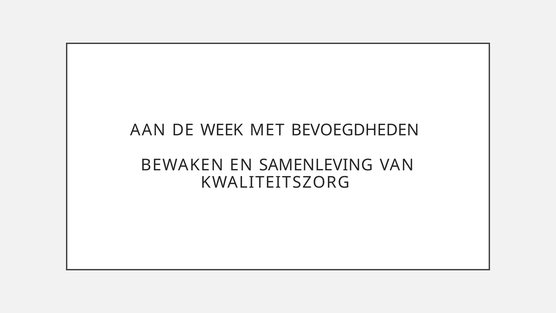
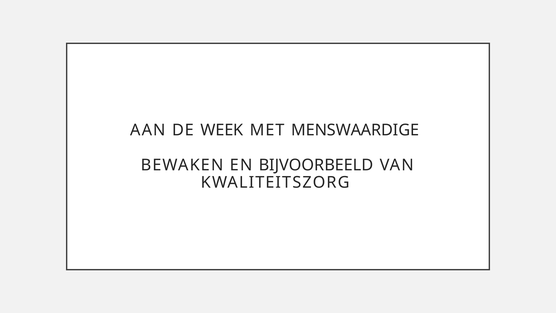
BEVOEGDHEDEN: BEVOEGDHEDEN -> MENSWAARDIGE (355, 130)
SAMENLEVING: SAMENLEVING -> BIJVOORBEELD (316, 165)
